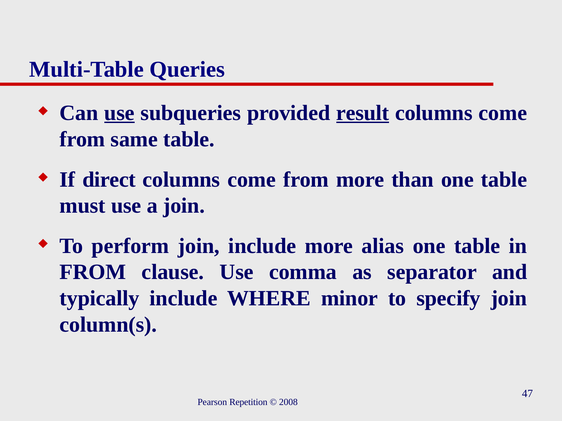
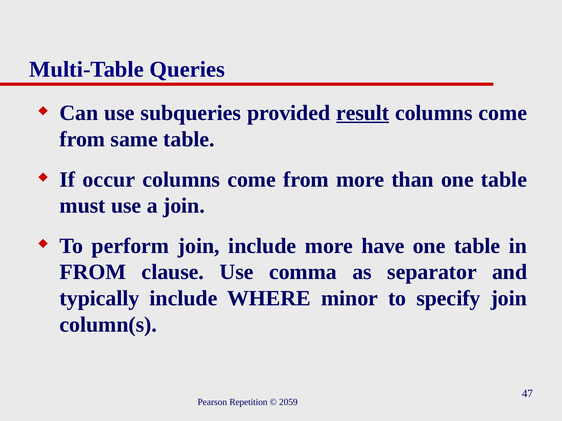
use underline: present -> none (119, 113)
direct: direct -> occur (109, 180)
alias: alias -> have (383, 246)
2008: 2008 -> 2059 (288, 402)
